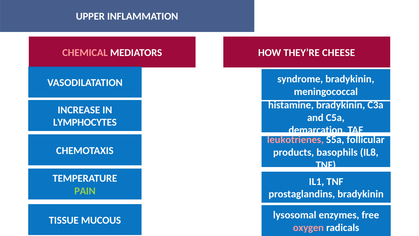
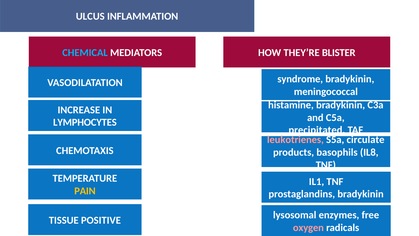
UPPER: UPPER -> ULCUS (90, 16)
CHEMICAL colour: pink -> light blue (85, 53)
CHEESE: CHEESE -> BLISTER (339, 53)
demarcation: demarcation -> precipitated (317, 130)
follicular: follicular -> circulate (366, 140)
PAIN colour: light green -> yellow (85, 191)
MUCOUS: MUCOUS -> POSITIVE (101, 220)
